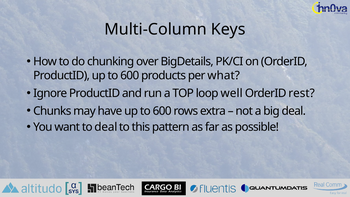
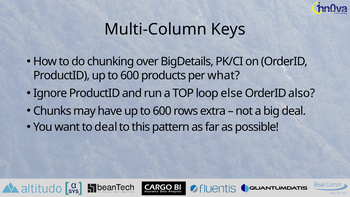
well: well -> else (232, 93)
rest: rest -> also (302, 93)
